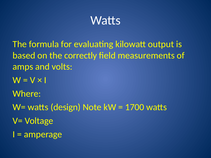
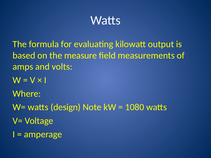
correctly: correctly -> measure (81, 56)
1700: 1700 -> 1080 (135, 107)
